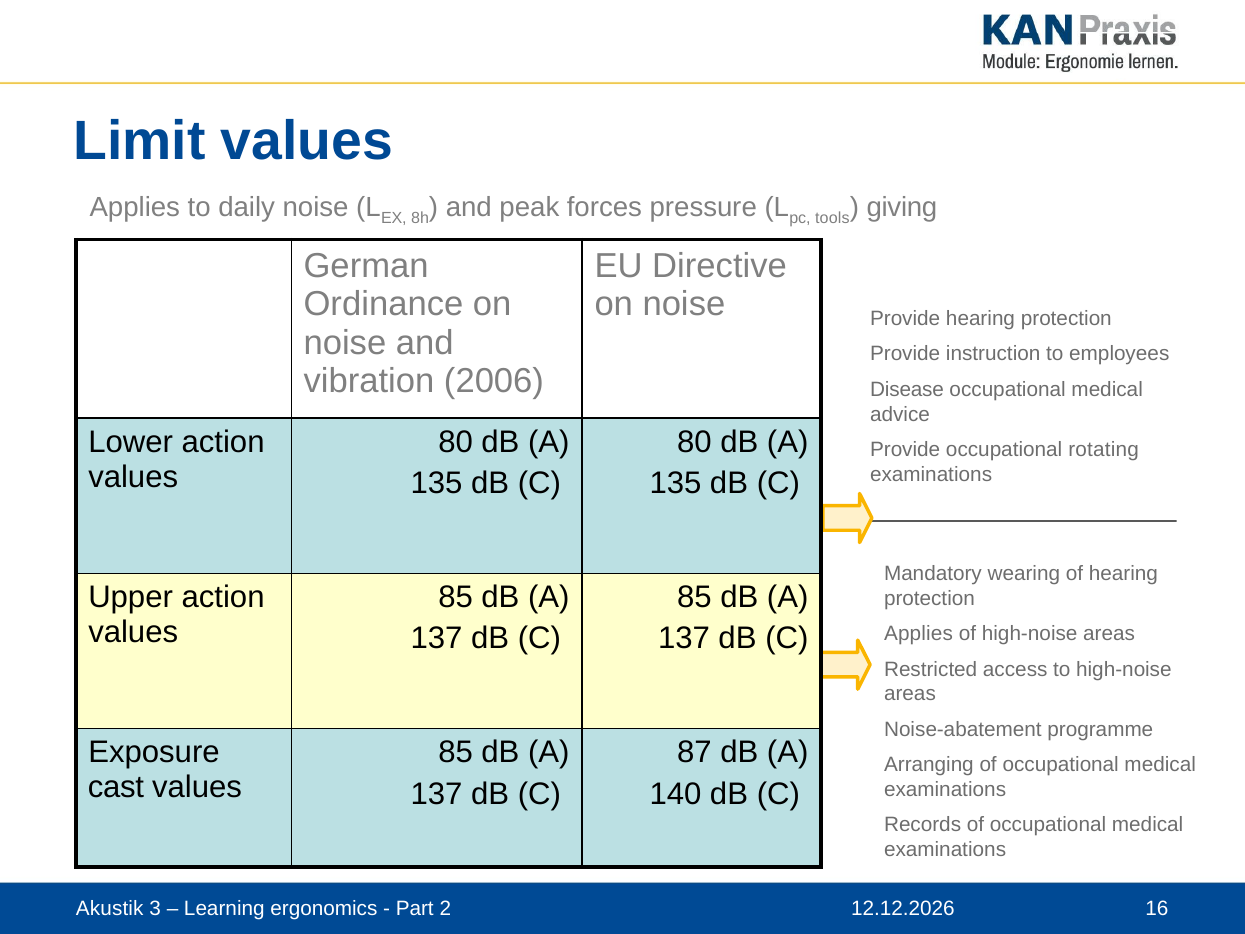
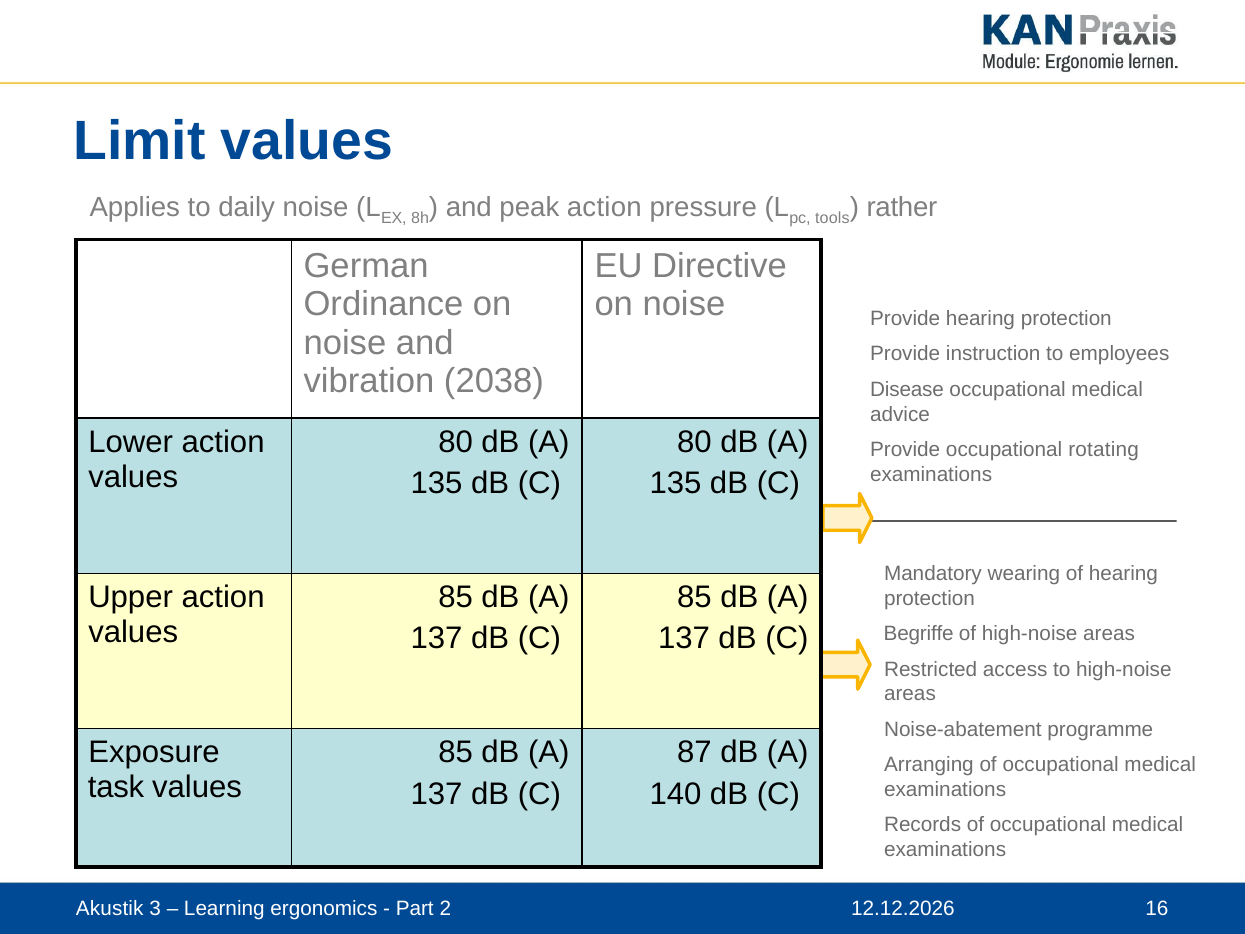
peak forces: forces -> action (604, 207)
giving: giving -> rather (902, 207)
2006: 2006 -> 2038 (494, 381)
Applies: Applies -> Begriffe (919, 634)
cast: cast -> task (116, 787)
